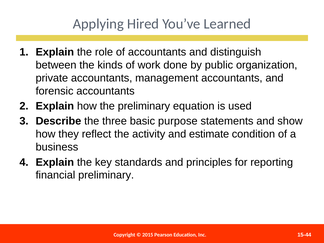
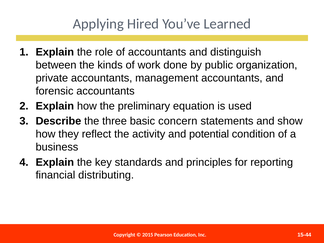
purpose: purpose -> concern (178, 121)
estimate: estimate -> potential (209, 134)
financial preliminary: preliminary -> distributing (106, 175)
